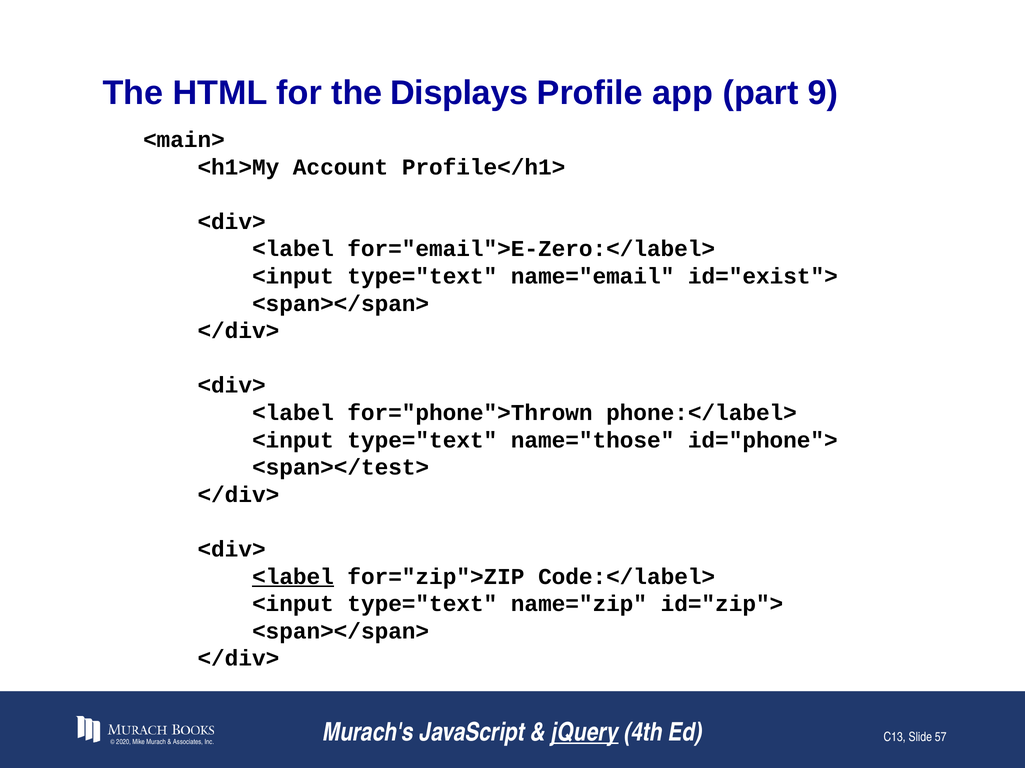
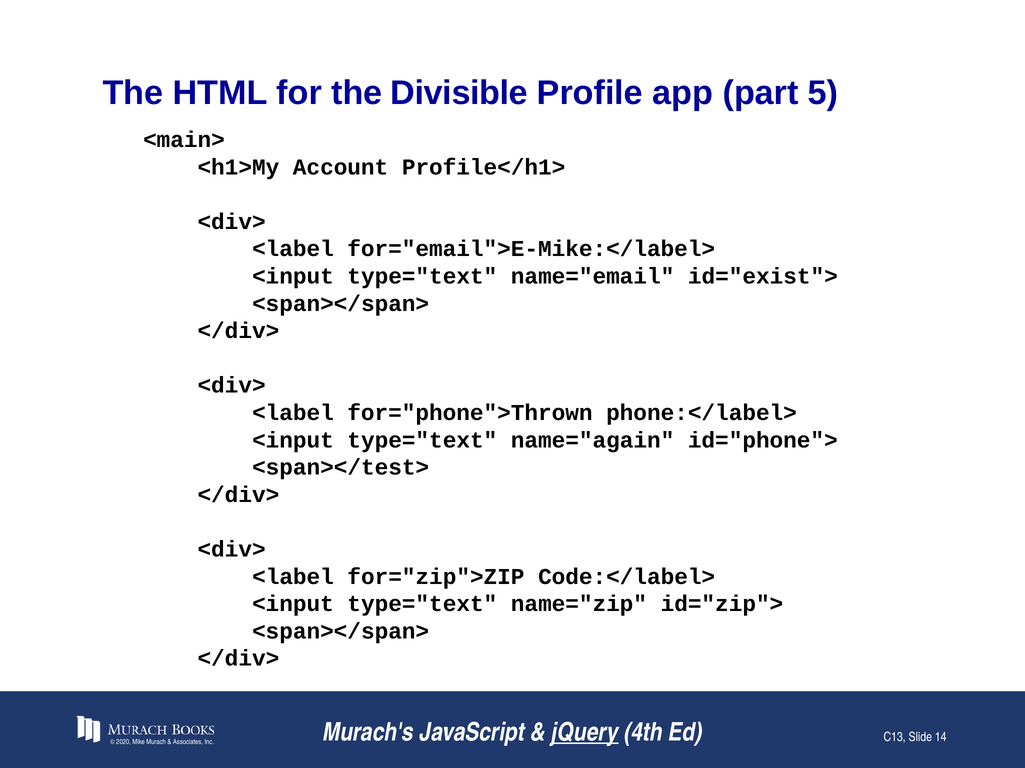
Displays: Displays -> Divisible (459, 93)
9: 9 -> 5 (823, 93)
for="email">E-Zero:</label>: for="email">E-Zero:</label> -> for="email">E-Mike:</label> (531, 249)
name="those: name="those -> name="again (593, 440)
<label underline: present -> none (293, 577)
57: 57 -> 14 (941, 738)
